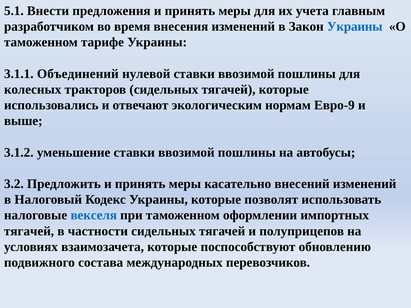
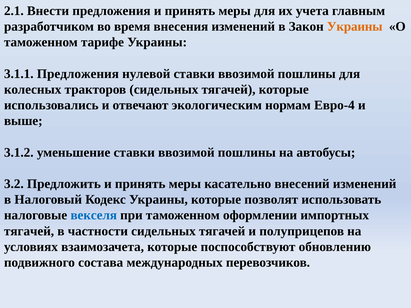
5.1: 5.1 -> 2.1 (14, 11)
Украины colour: blue -> orange (355, 27)
3.1.1 Объединений: Объединений -> Предложения (78, 74)
Евро-9: Евро-9 -> Евро-4 (334, 105)
